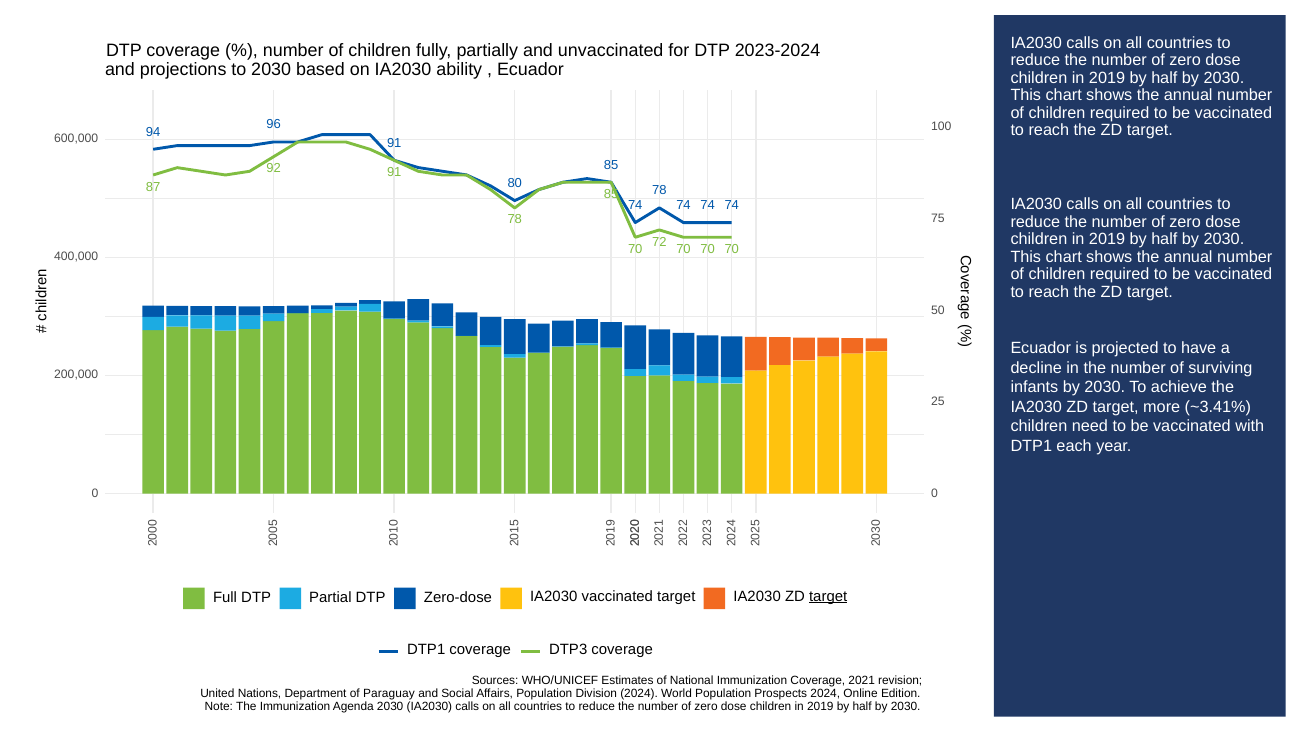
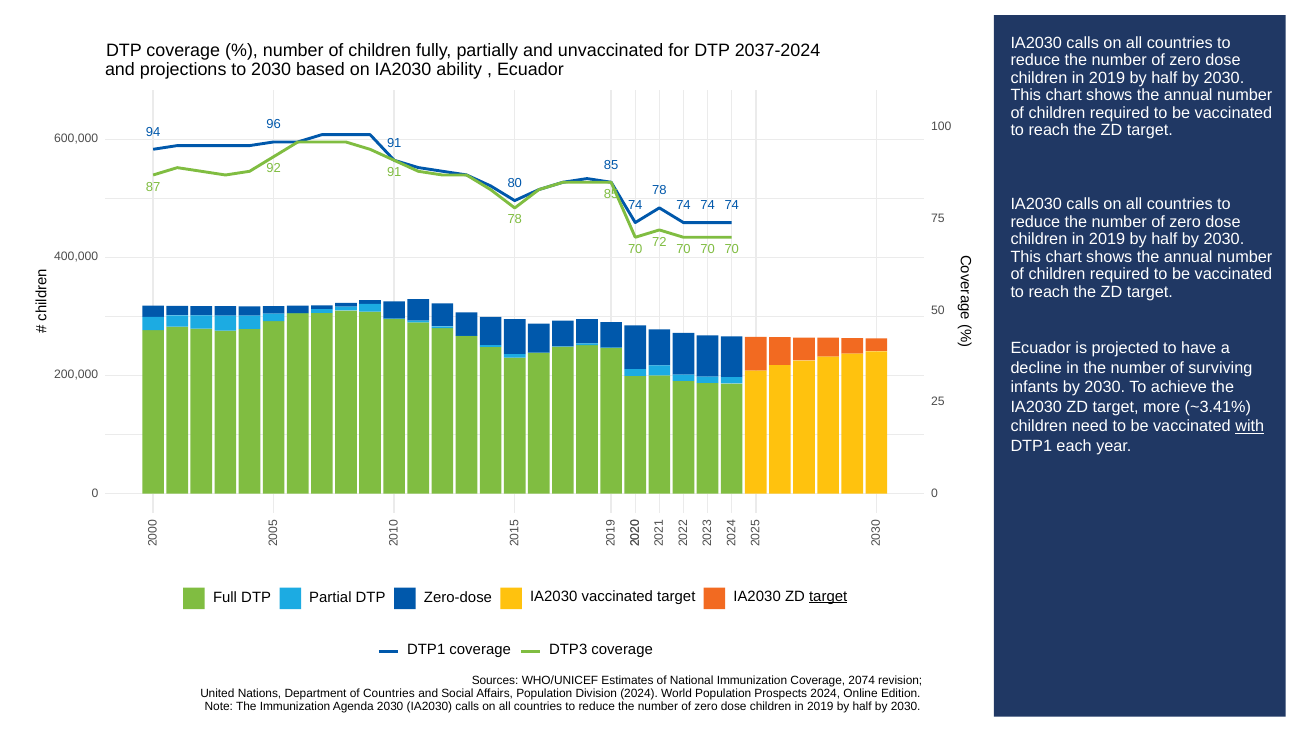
2023-2024: 2023-2024 -> 2037-2024 (778, 50)
with underline: none -> present (1250, 427)
2021: 2021 -> 2074 (862, 681)
of Paraguay: Paraguay -> Countries (389, 694)
